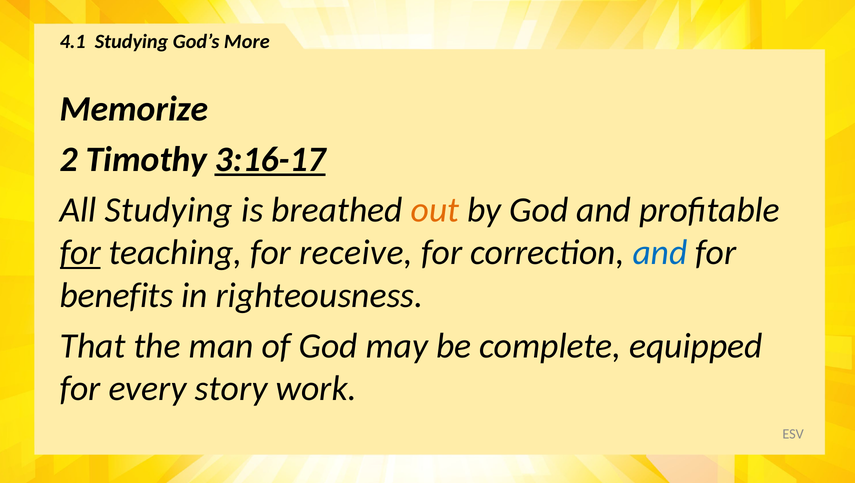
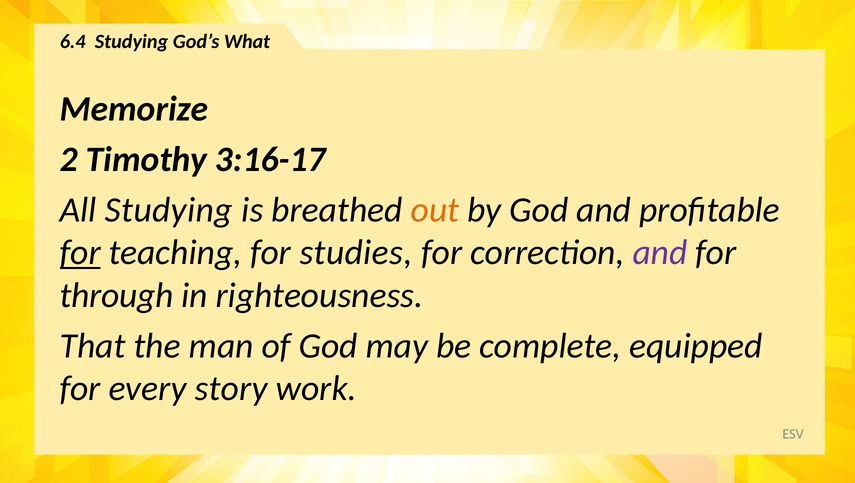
4.1: 4.1 -> 6.4 (73, 42)
More: More -> What (247, 42)
3:16-17 underline: present -> none (270, 159)
receive: receive -> studies (356, 252)
and colour: blue -> purple (660, 252)
benefits: benefits -> through (117, 295)
